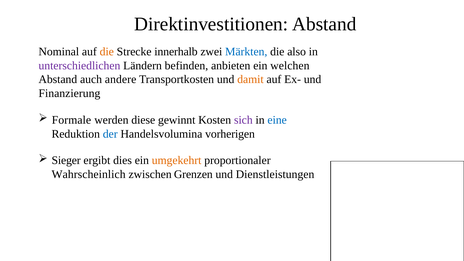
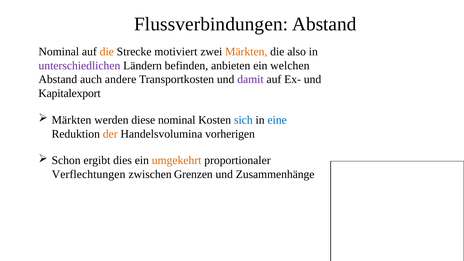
Direktinvestitionen: Direktinvestitionen -> Flussverbindungen (211, 24)
innerhalb: innerhalb -> motiviert (176, 52)
Märkten colour: blue -> orange (246, 52)
damit colour: orange -> purple (250, 79)
Finanzierung: Finanzierung -> Kapitalexport (70, 93)
Formale: Formale -> Märkten (71, 120)
diese gewinnt: gewinnt -> nominal (177, 120)
sich colour: purple -> blue (243, 120)
der colour: blue -> orange (110, 134)
Sieger: Sieger -> Schon (66, 160)
Wahrscheinlich: Wahrscheinlich -> Verflechtungen (89, 174)
Dienstleistungen: Dienstleistungen -> Zusammenhänge (275, 174)
